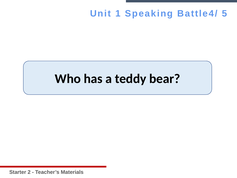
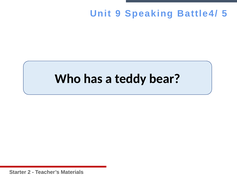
1: 1 -> 9 (118, 14)
